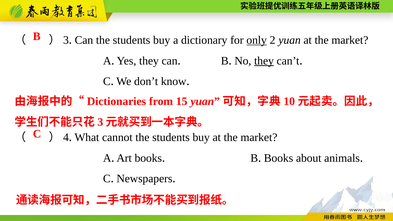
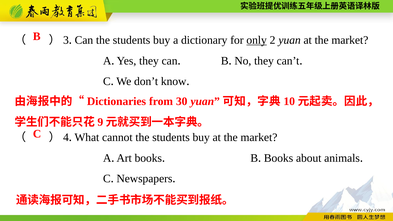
they underline: present -> none (264, 61)
15: 15 -> 30 (182, 101)
3: 3 -> 9 (100, 122)
